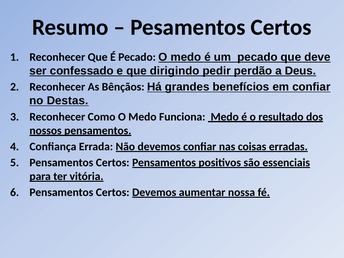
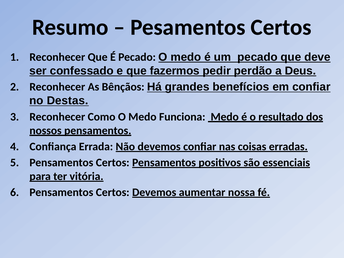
dirigindo: dirigindo -> fazermos (175, 71)
